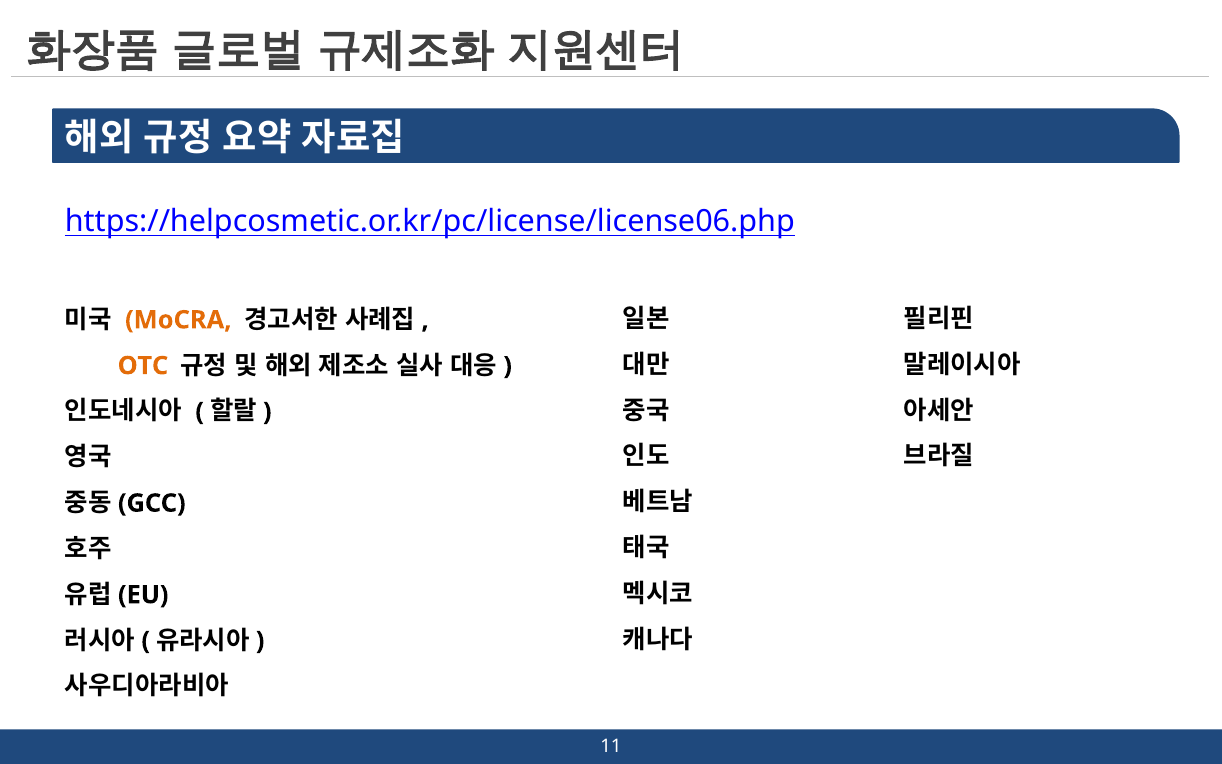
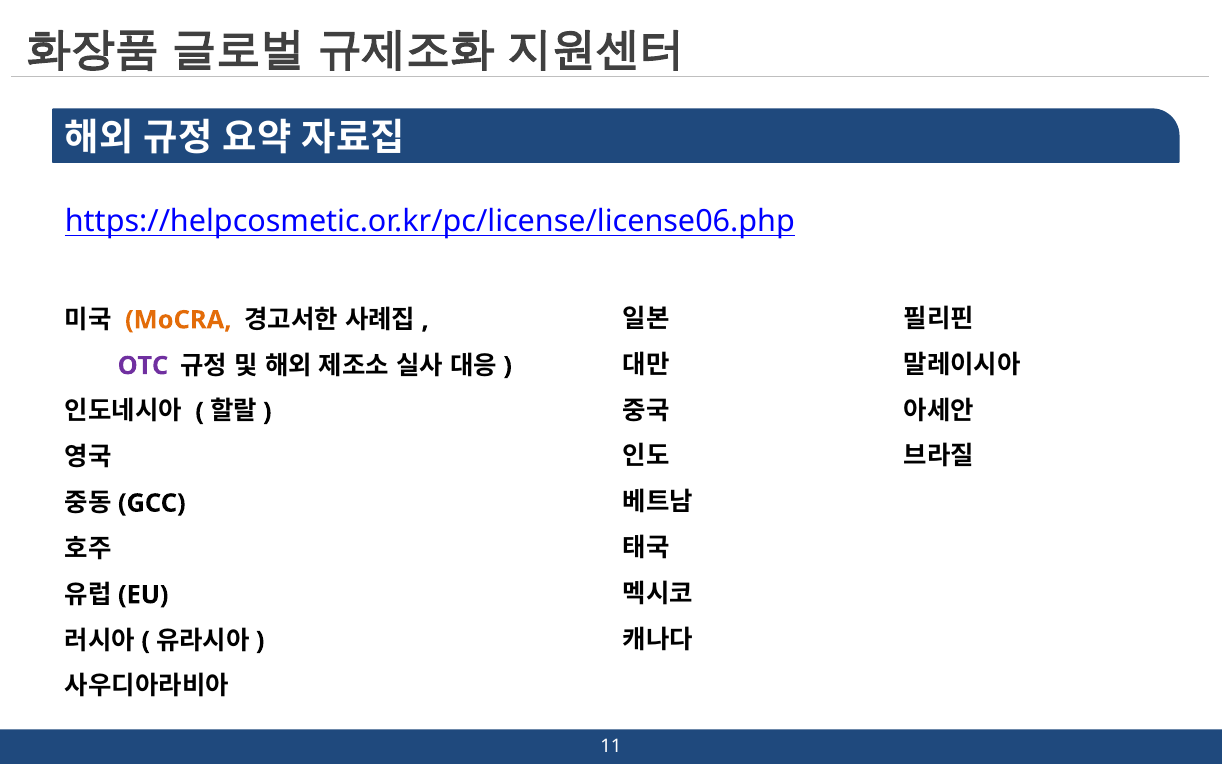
OTC colour: orange -> purple (143, 366)
